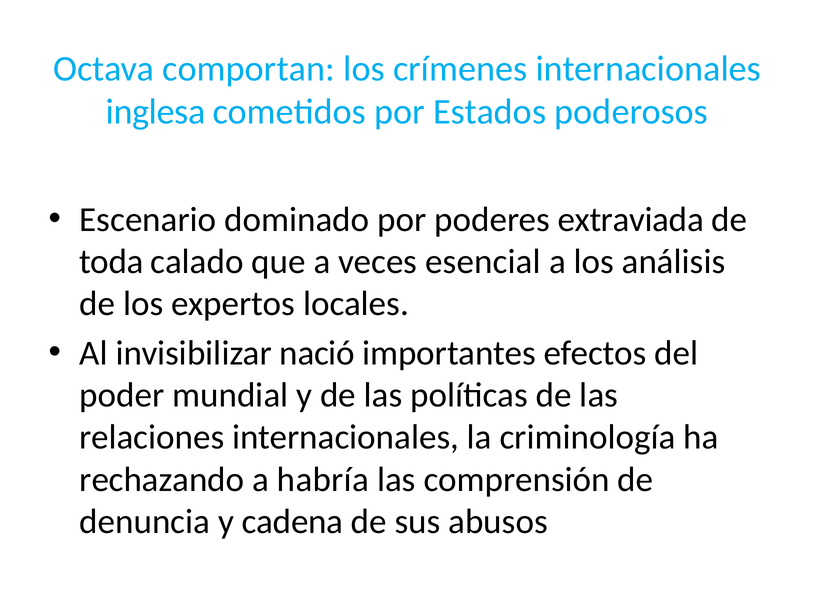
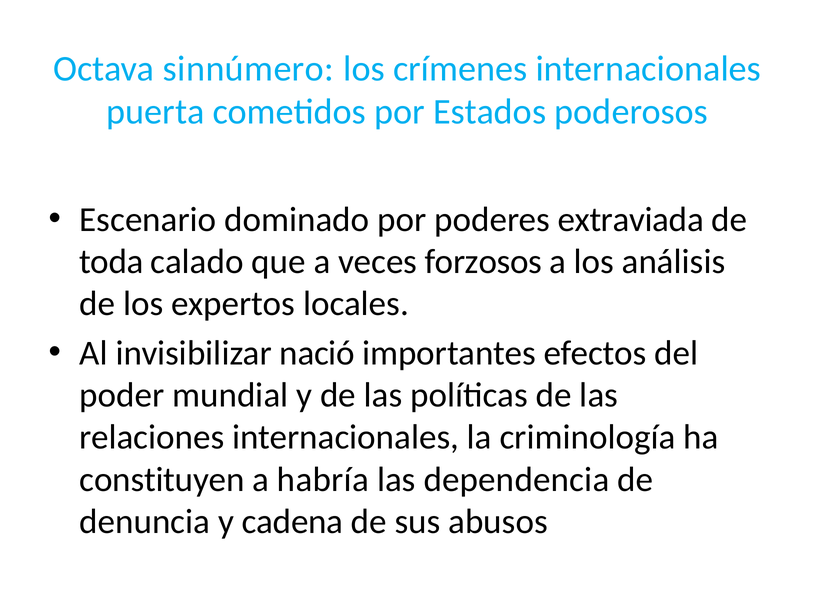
comportan: comportan -> sinnúmero (248, 69)
inglesa: inglesa -> puerta (155, 112)
esencial: esencial -> forzosos (483, 262)
rechazando: rechazando -> constituyen (162, 480)
comprensión: comprensión -> dependencia (516, 480)
